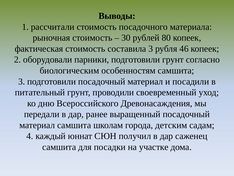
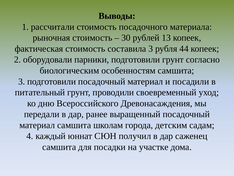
80: 80 -> 13 (166, 38)
46: 46 -> 44 (184, 49)
